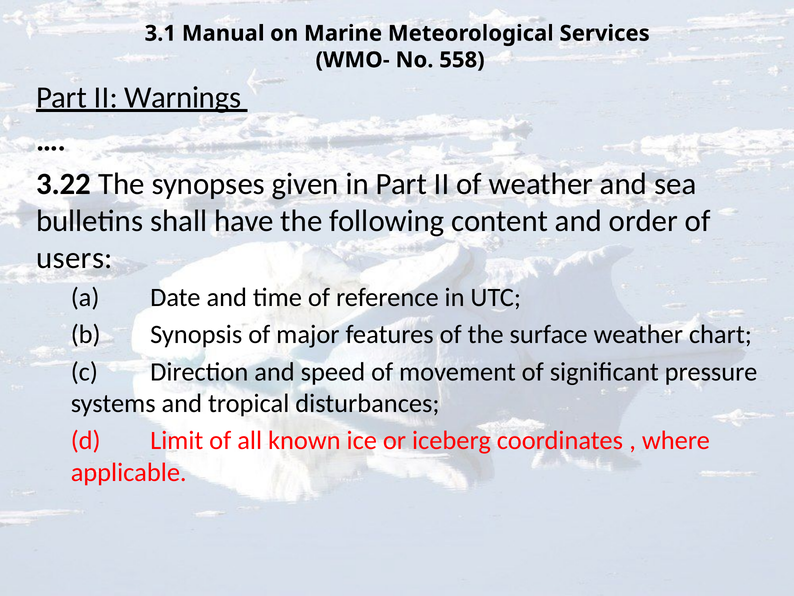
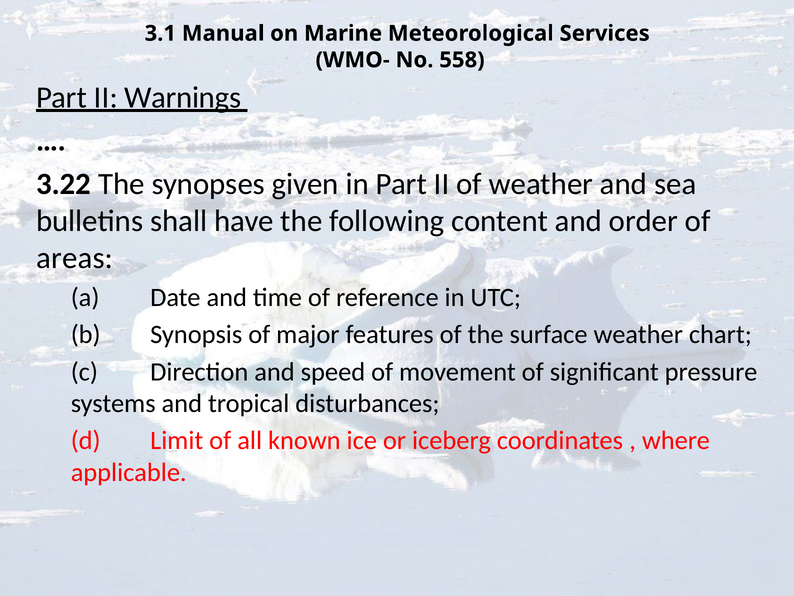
users: users -> areas (75, 258)
